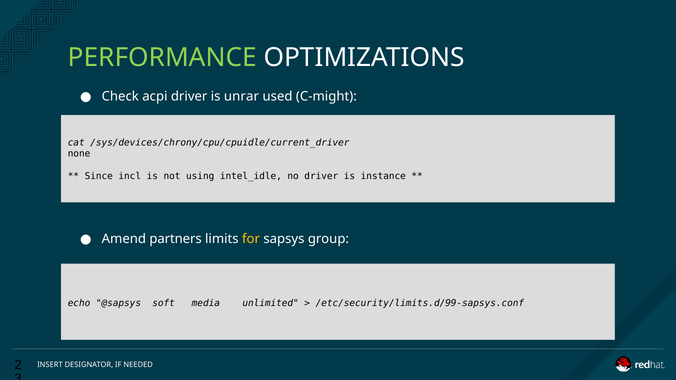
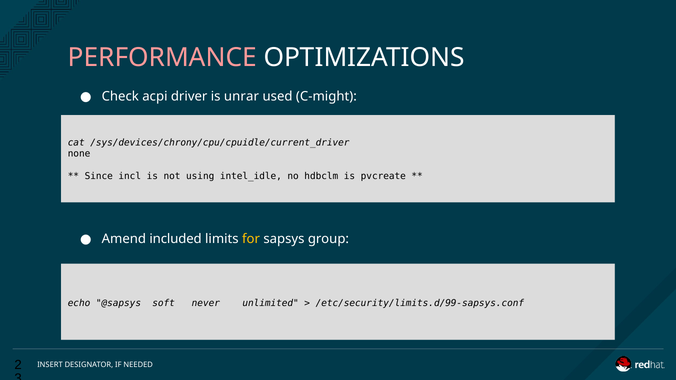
PERFORMANCE colour: light green -> pink (162, 58)
no driver: driver -> hdbclm (321, 176)
instance: instance -> pvcreate (383, 176)
partners: partners -> included (176, 239)
media: media -> never (206, 303)
